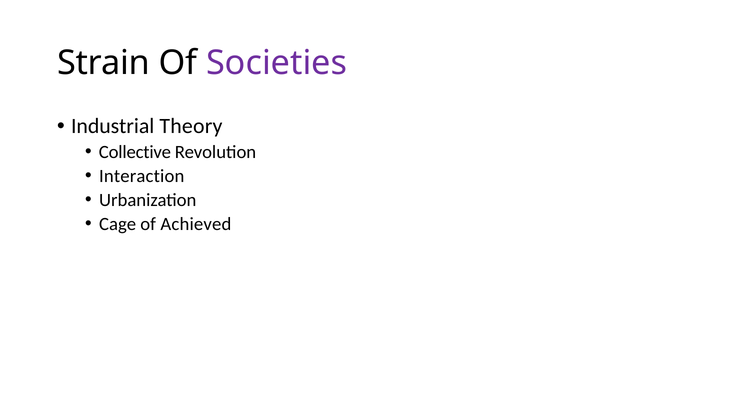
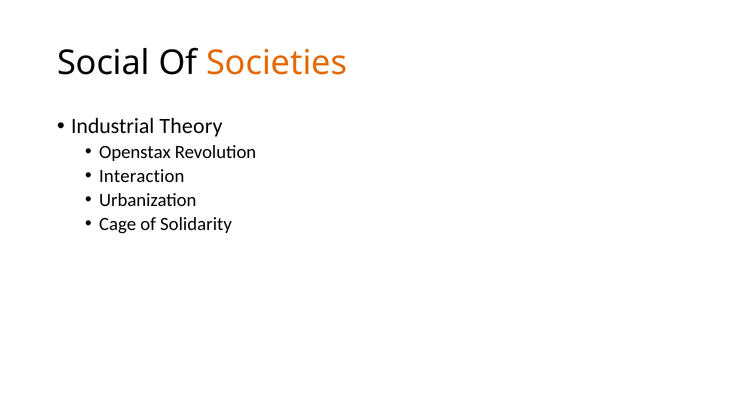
Strain: Strain -> Social (103, 63)
Societies colour: purple -> orange (277, 63)
Collective: Collective -> Openstax (135, 152)
Achieved: Achieved -> Solidarity (196, 224)
